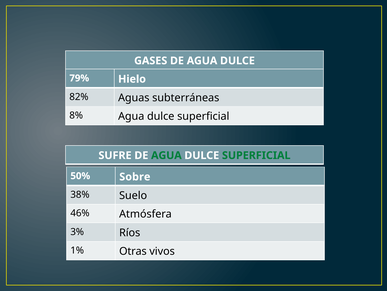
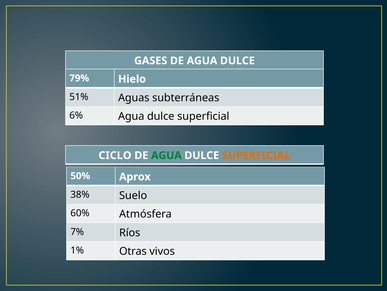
82%: 82% -> 51% (79, 97)
8%: 8% -> 6% (76, 115)
SUFRE: SUFRE -> CICLO (115, 155)
SUPERFICIAL colour: green -> orange (256, 155)
Sobre: Sobre -> Aprox (135, 176)
46%: 46% -> 60% (80, 213)
3%: 3% -> 7% (77, 231)
